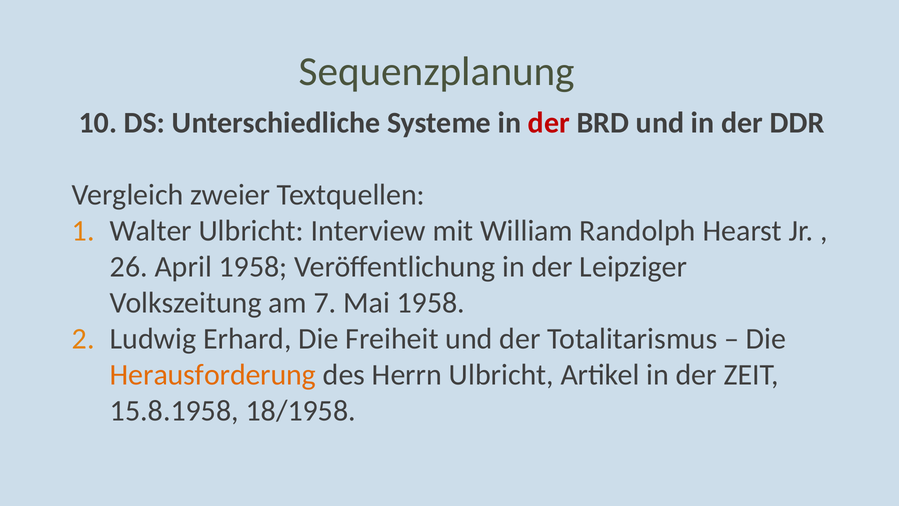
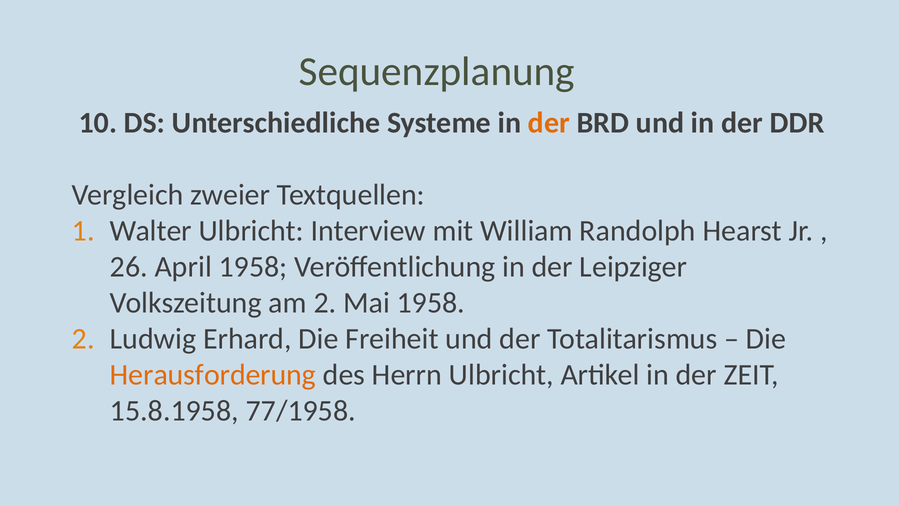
der colour: red -> orange (549, 123)
am 7: 7 -> 2 (325, 303)
18/1958: 18/1958 -> 77/1958 (301, 411)
